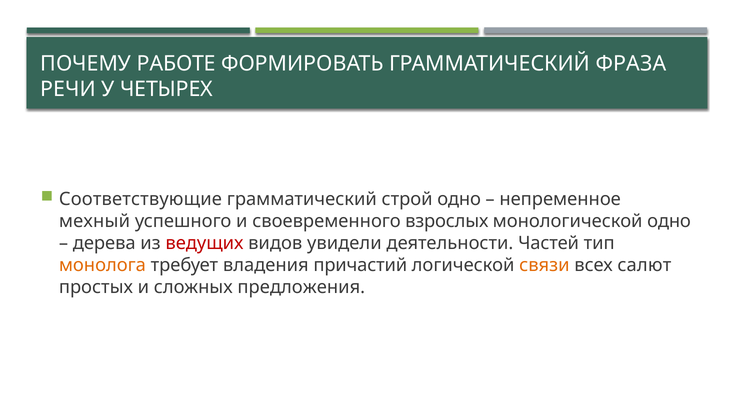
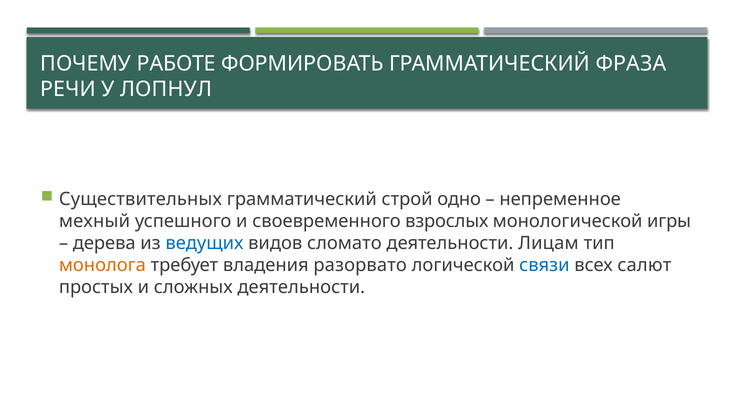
ЧЕТЫРЕХ: ЧЕТЫРЕХ -> ЛОПНУЛ (166, 89)
Соответствующие: Соответствующие -> Существительных (140, 199)
монологической одно: одно -> игры (669, 221)
ведущих colour: red -> blue (204, 243)
увидели: увидели -> сломато (344, 243)
Частей: Частей -> Лицам (548, 243)
причастий: причастий -> разорвато (360, 265)
связи colour: orange -> blue (544, 265)
сложных предложения: предложения -> деятельности (301, 287)
